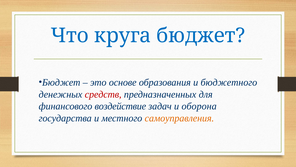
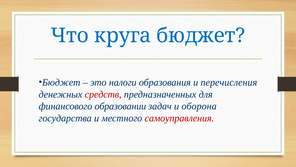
основе: основе -> налоги (123, 82)
бюджетного: бюджетного -> перечисления (229, 82)
воздействие: воздействие -> образовании (120, 106)
самоуправления colour: orange -> red (179, 118)
